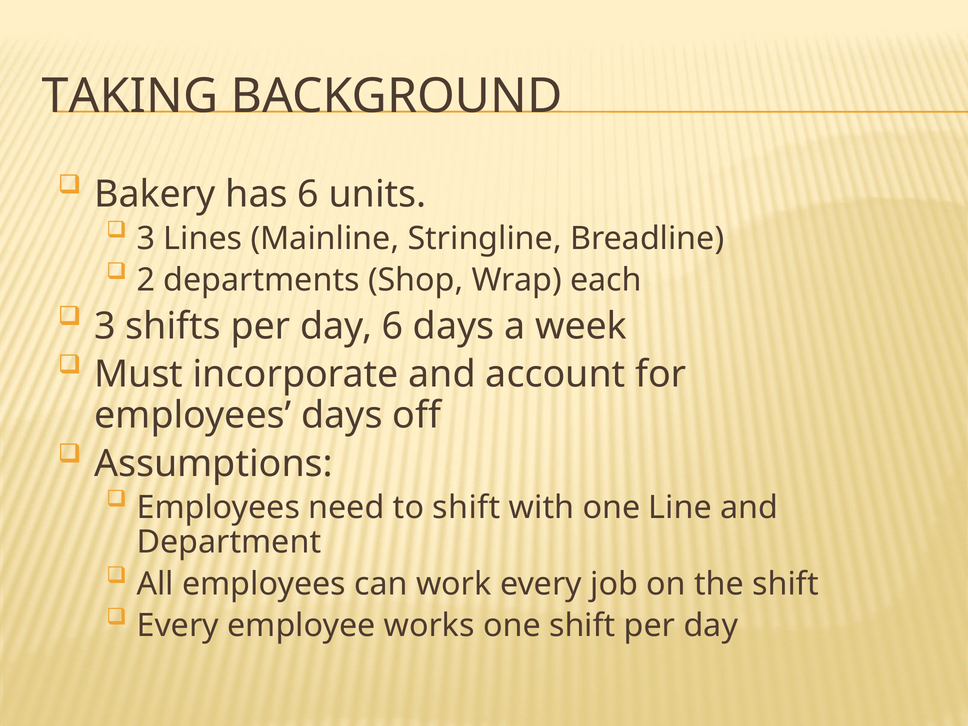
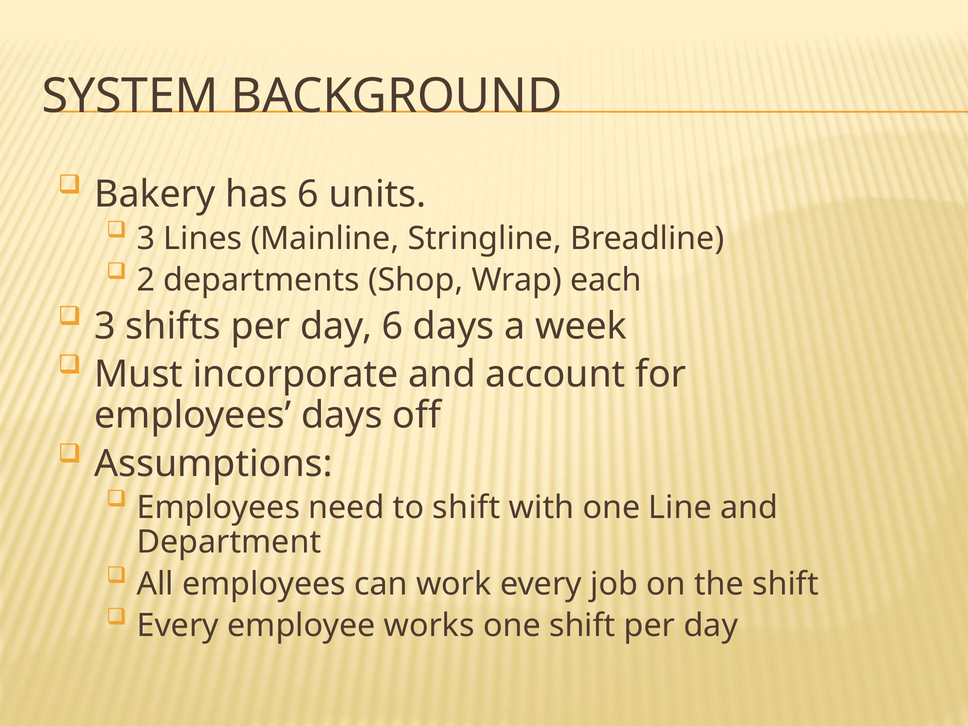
TAKING: TAKING -> SYSTEM (130, 96)
